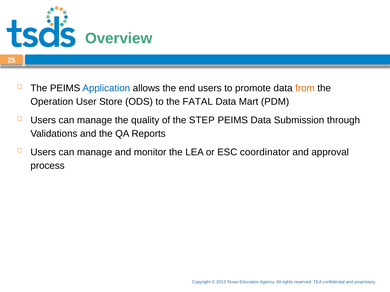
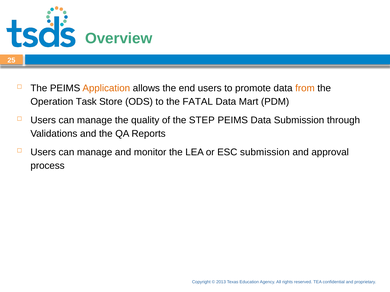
Application colour: blue -> orange (106, 88)
User: User -> Task (86, 102)
ESC coordinator: coordinator -> submission (265, 152)
